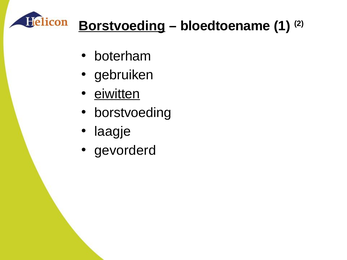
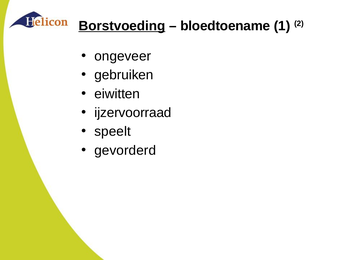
boterham: boterham -> ongeveer (123, 56)
eiwitten underline: present -> none (117, 94)
borstvoeding: borstvoeding -> ijzervoorraad (133, 113)
laagje: laagje -> speelt (113, 132)
